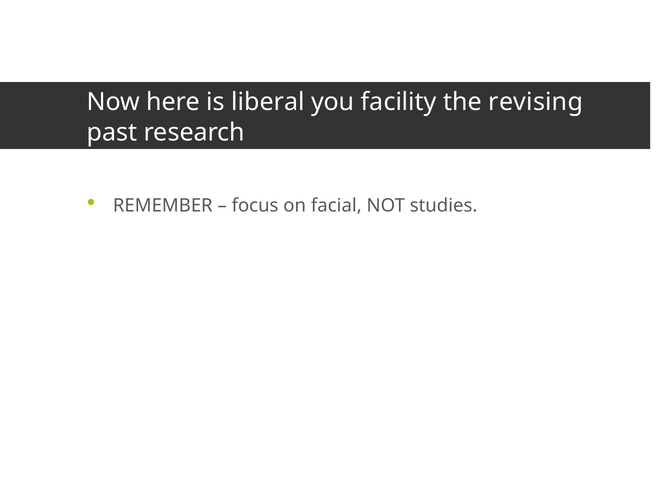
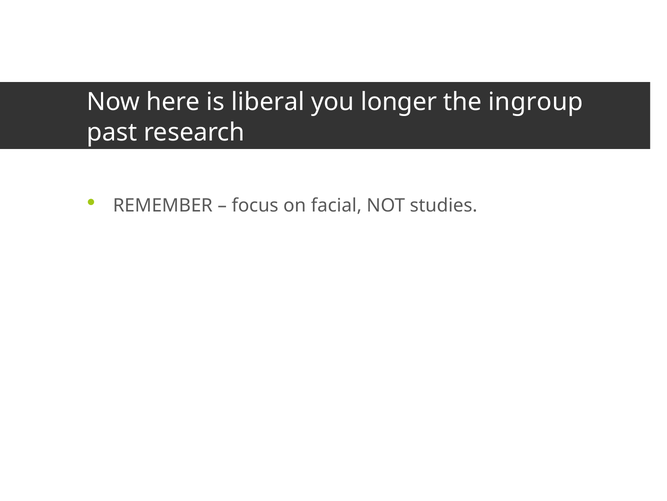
facility: facility -> longer (399, 102)
revising: revising -> ingroup (536, 102)
